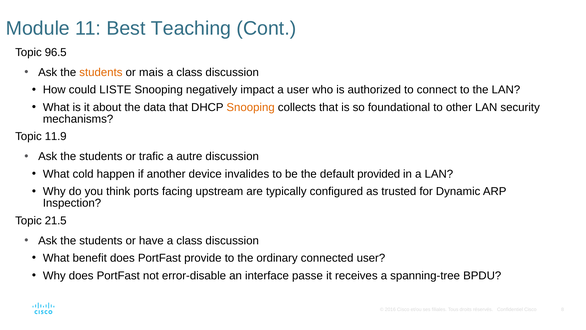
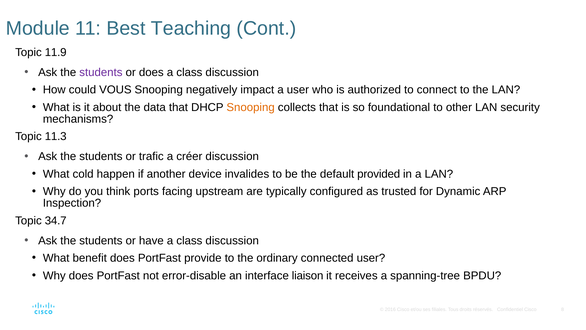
96.5: 96.5 -> 11.9 (56, 52)
students colour: orange -> purple (101, 72)
or mais: mais -> does (151, 72)
LISTE: LISTE -> VOUS (115, 90)
11.9: 11.9 -> 11.3 (56, 136)
autre: autre -> créer (189, 156)
21.5: 21.5 -> 34.7 (56, 220)
passe: passe -> liaison (308, 275)
